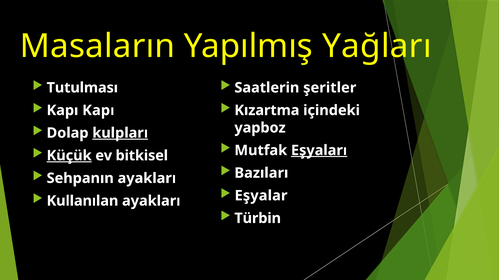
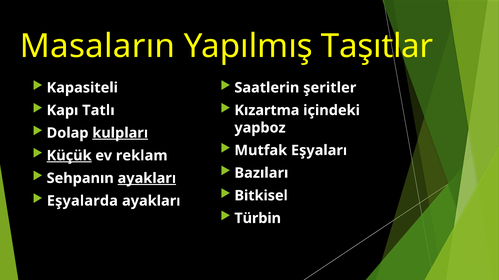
Yağları: Yağları -> Taşıtlar (377, 46)
Tutulması: Tutulması -> Kapasiteli (82, 88)
Kapı Kapı: Kapı -> Tatlı (98, 111)
Eşyaları underline: present -> none (319, 151)
bitkisel: bitkisel -> reklam (142, 156)
ayakları underline: none -> present (147, 179)
Eşyalar: Eşyalar -> Bitkisel (261, 196)
Kullanılan: Kullanılan -> Eşyalarda (82, 201)
